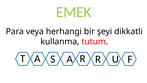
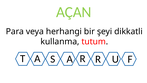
EMEK: EMEK -> AÇAN (74, 12)
